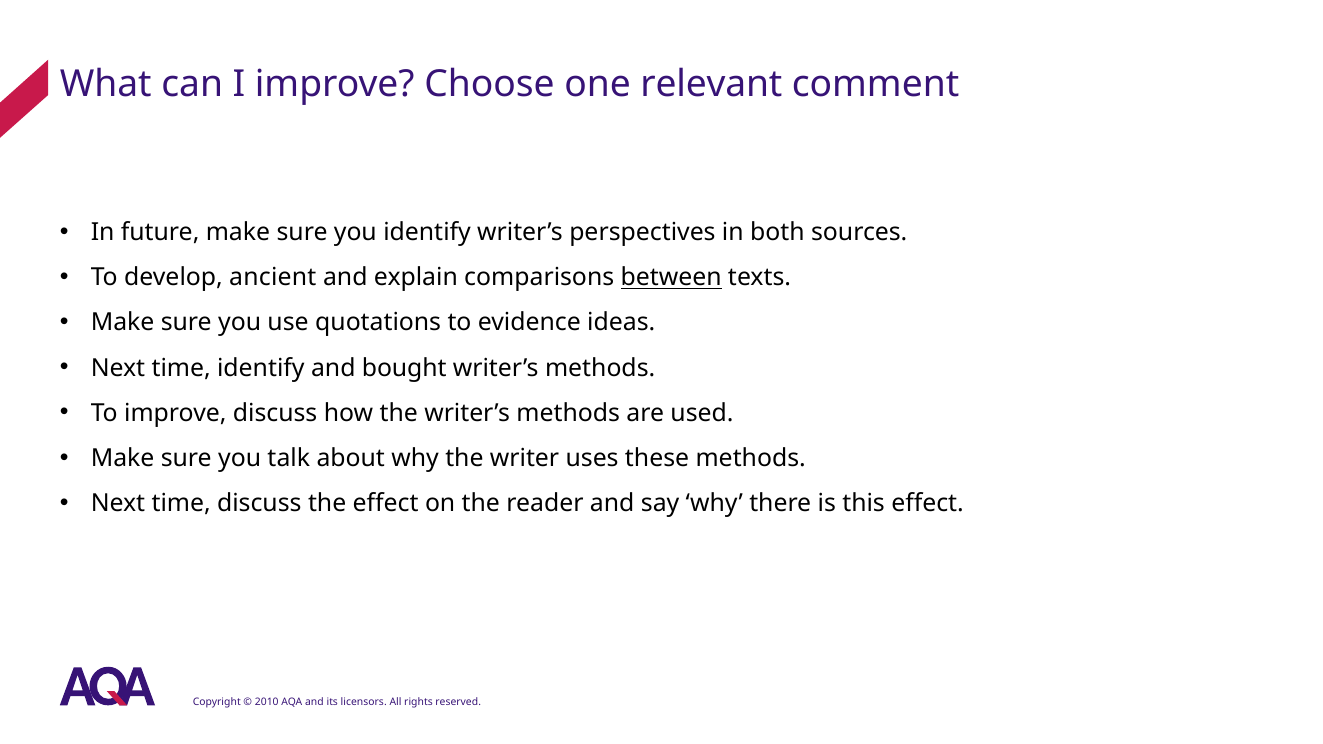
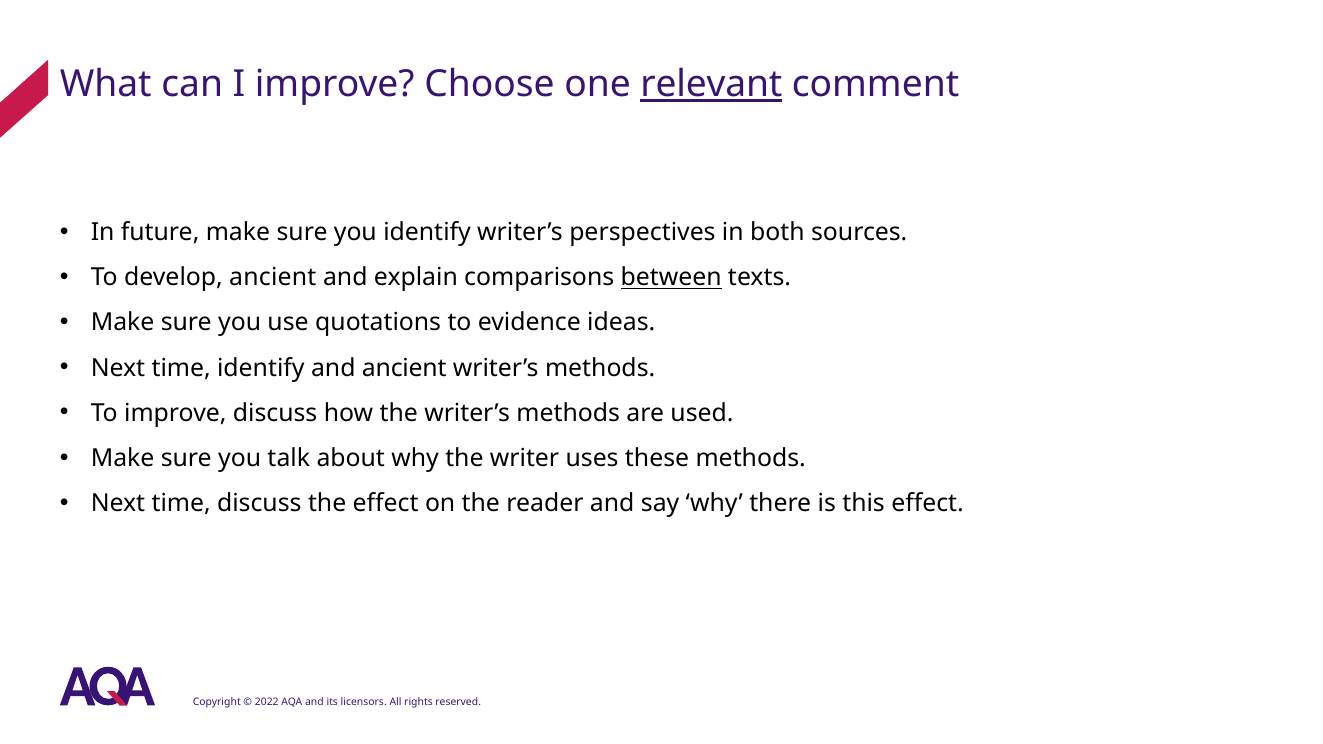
relevant underline: none -> present (711, 85)
and bought: bought -> ancient (404, 368)
2010: 2010 -> 2022 (267, 702)
